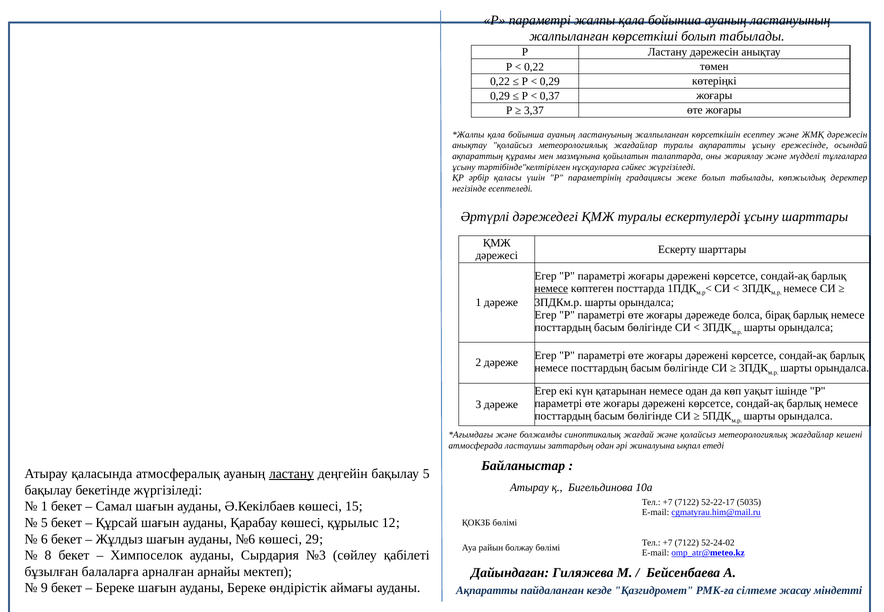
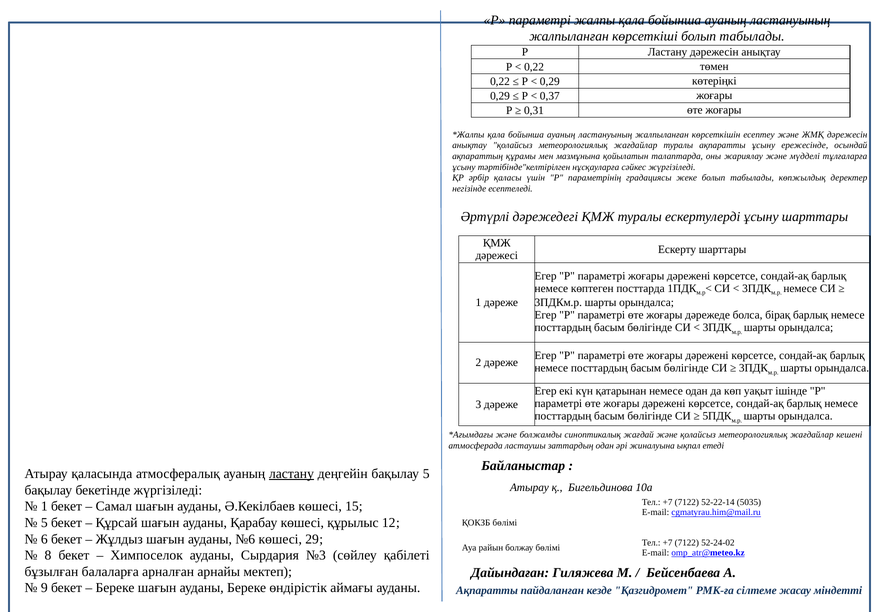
3,37: 3,37 -> 0,31 (534, 111)
немесе underline: present -> none (551, 288)
52-22-17: 52-22-17 -> 52-22-14 (718, 502)
